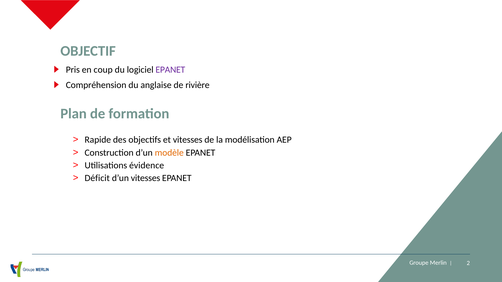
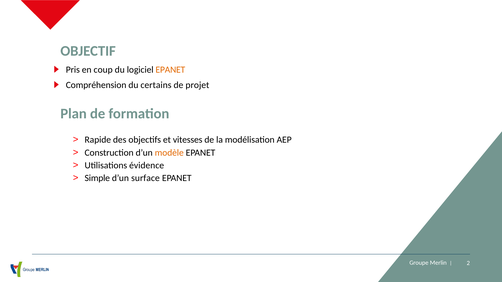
EPANET colour: purple -> orange (170, 70)
anglaise: anglaise -> certains (156, 85)
rivière: rivière -> projet (197, 85)
Déficit: Déficit -> Simple (97, 178)
d’un vitesses: vitesses -> surface (145, 178)
